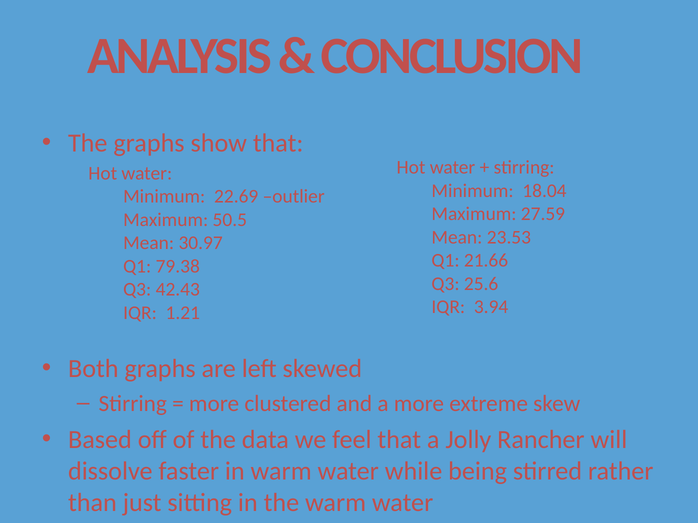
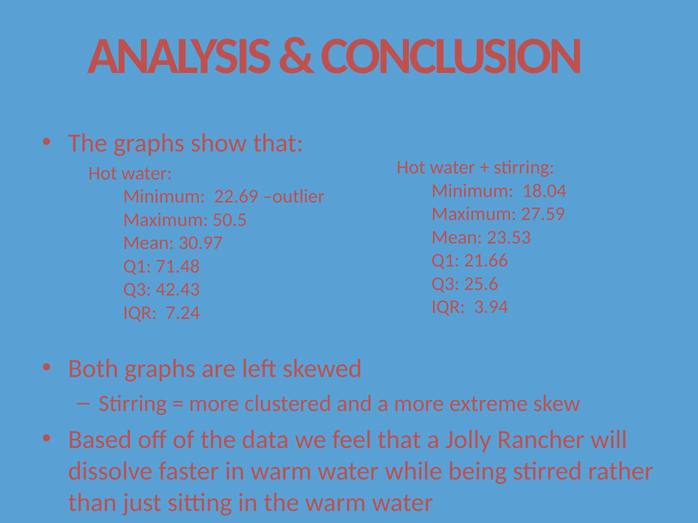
79.38: 79.38 -> 71.48 (178, 267)
1.21: 1.21 -> 7.24 (183, 313)
